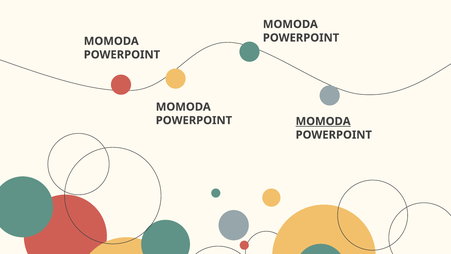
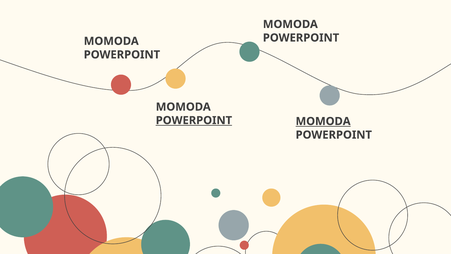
POWERPOINT underline: none -> present (194, 120)
